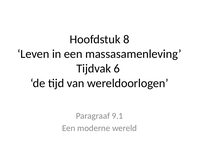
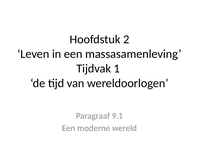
8: 8 -> 2 (126, 39)
6: 6 -> 1 (117, 69)
